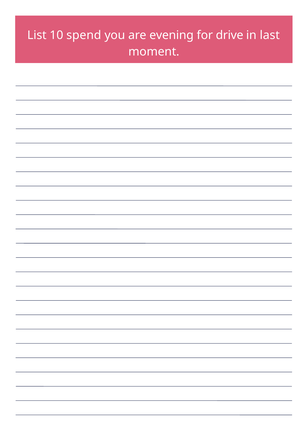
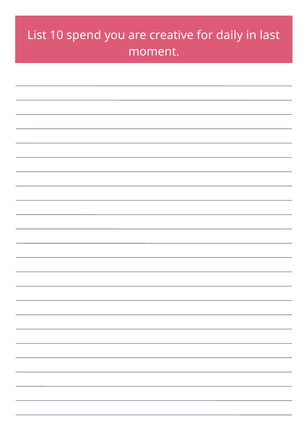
evening: evening -> creative (172, 35)
drive: drive -> daily (229, 35)
